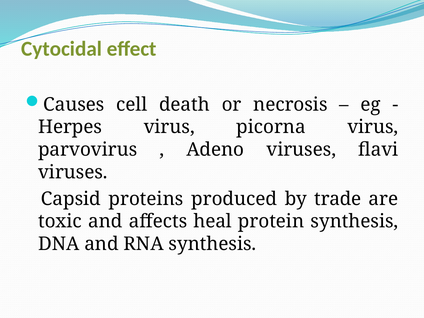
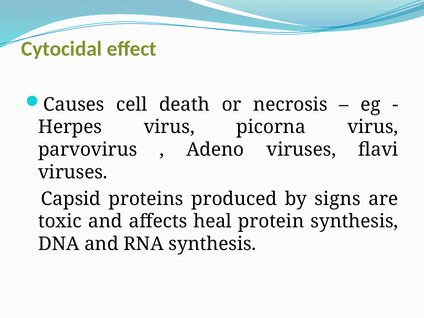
trade: trade -> signs (338, 199)
